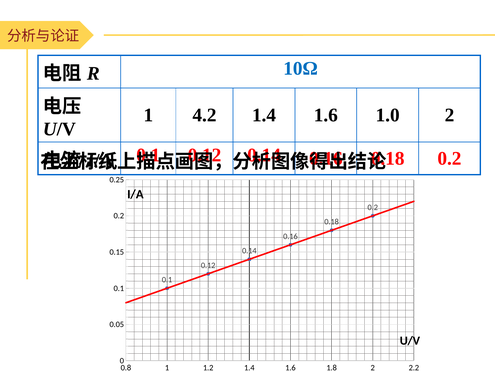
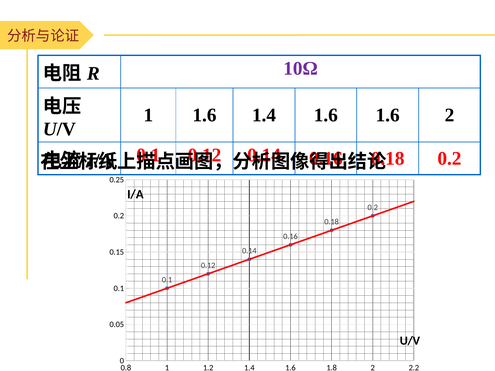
10Ω colour: blue -> purple (301, 69)
1 4.2: 4.2 -> 1.6 (204, 115)
1.6 1.0: 1.0 -> 1.6 (388, 115)
